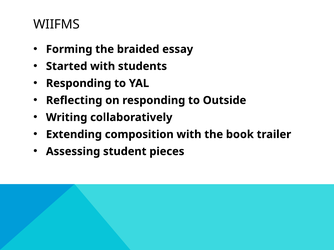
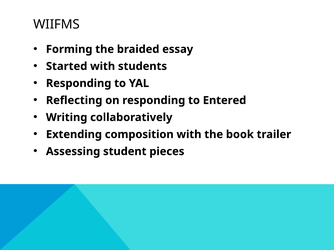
Outside: Outside -> Entered (225, 101)
